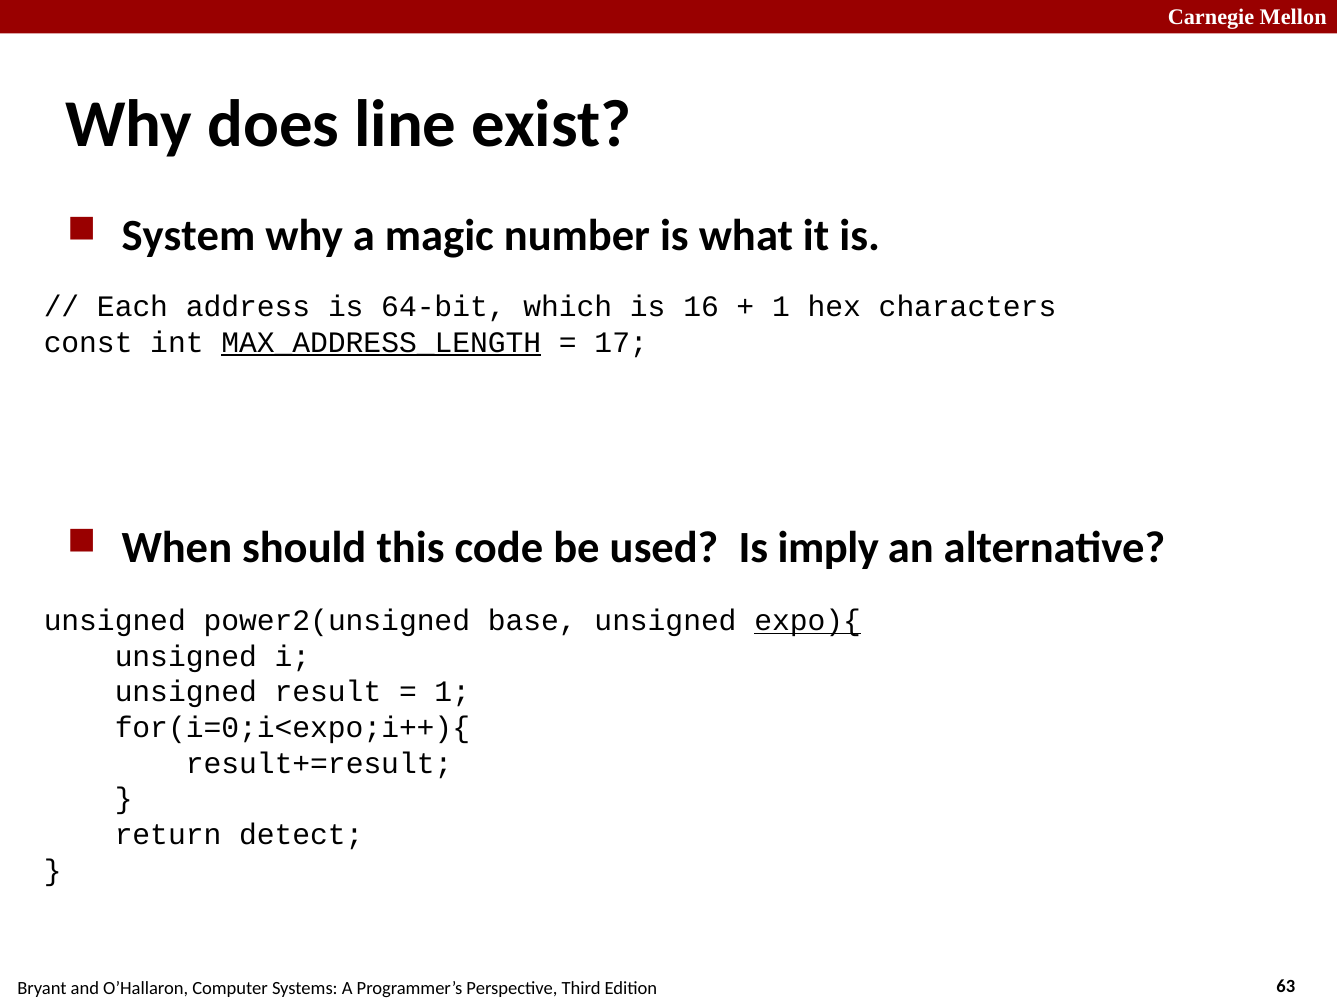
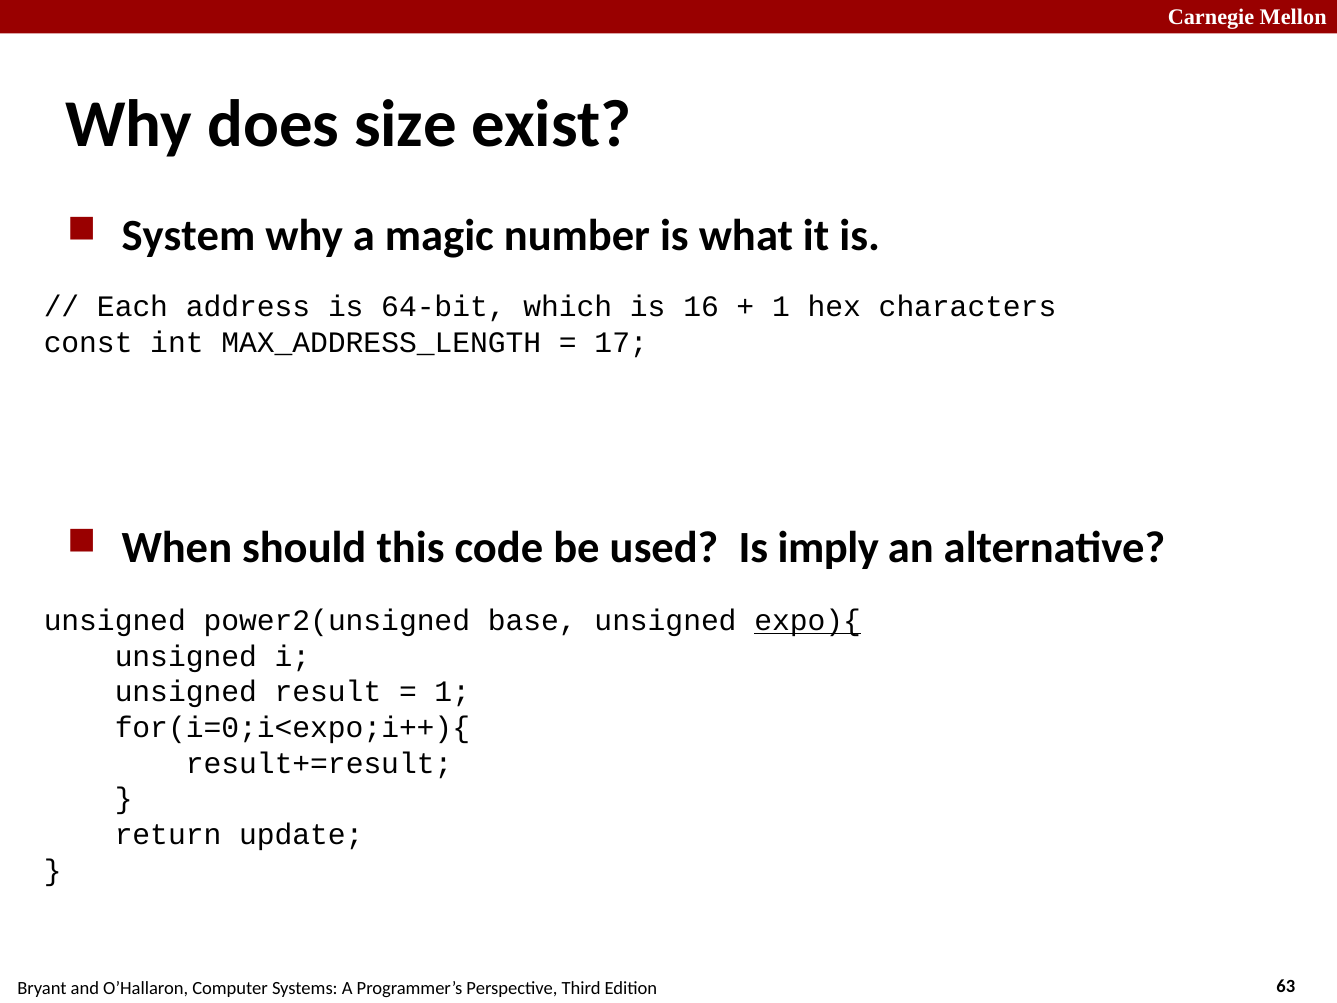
line: line -> size (406, 124)
MAX_ADDRESS_LENGTH underline: present -> none (381, 342)
detect: detect -> update (301, 834)
